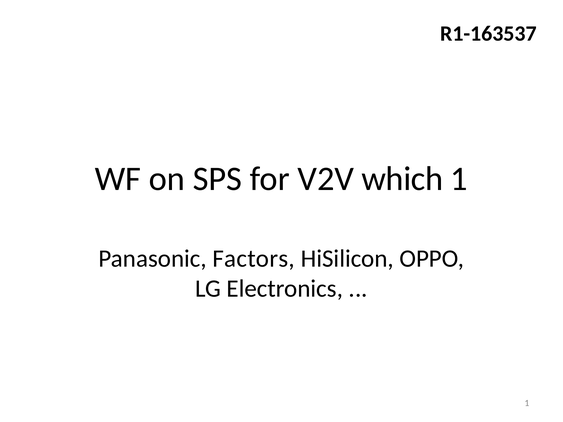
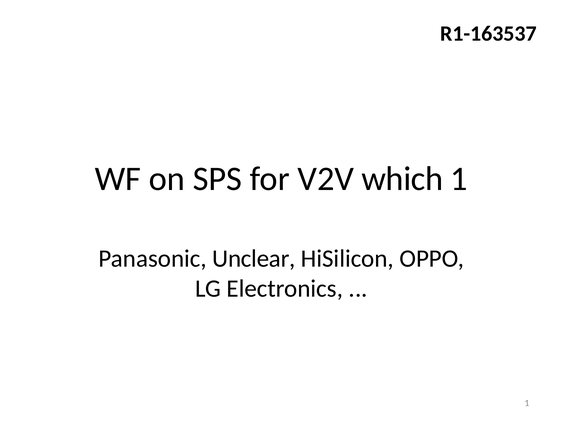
Factors: Factors -> Unclear (254, 259)
